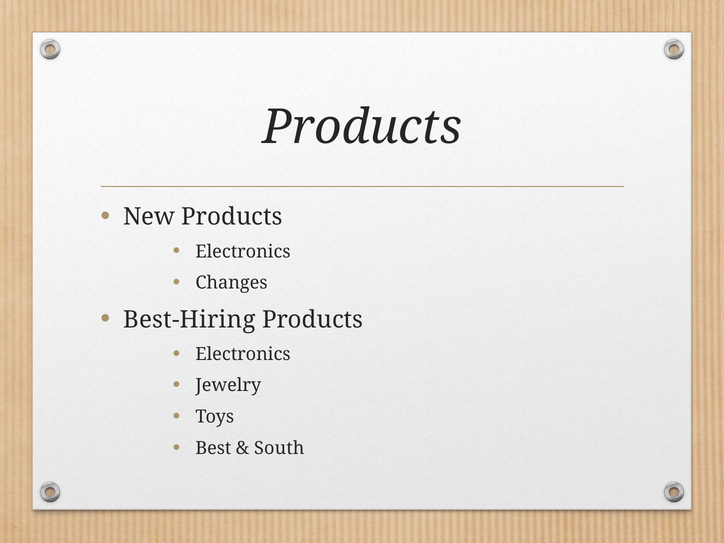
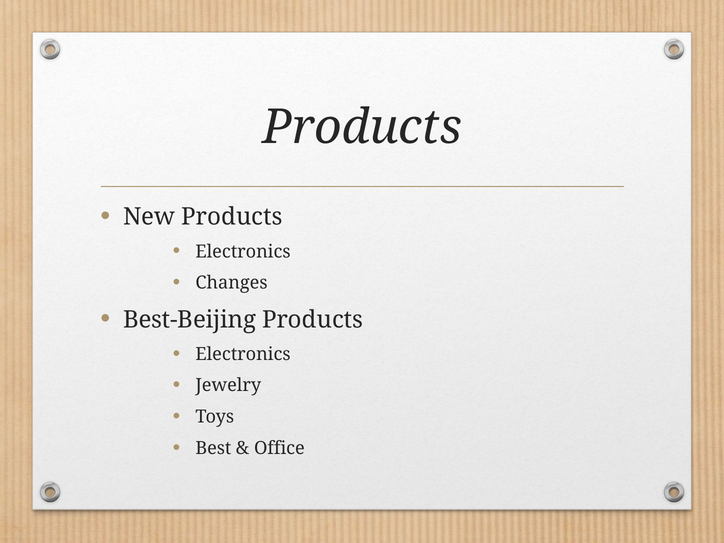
Best-Hiring: Best-Hiring -> Best-Beijing (190, 320)
South: South -> Office (279, 448)
